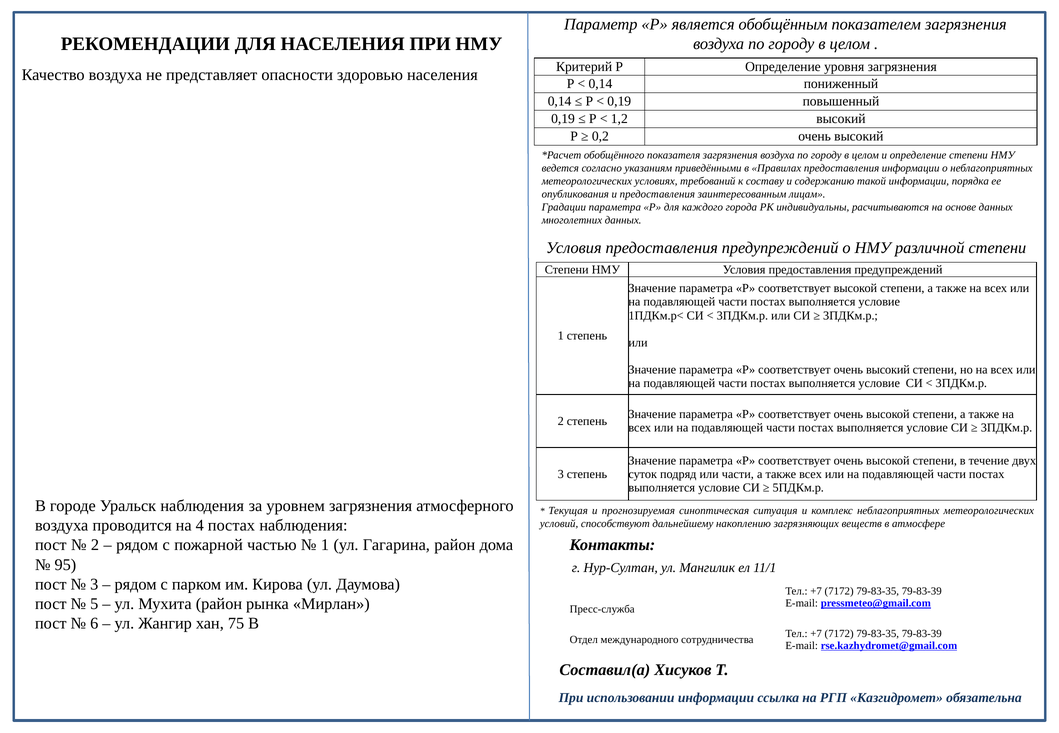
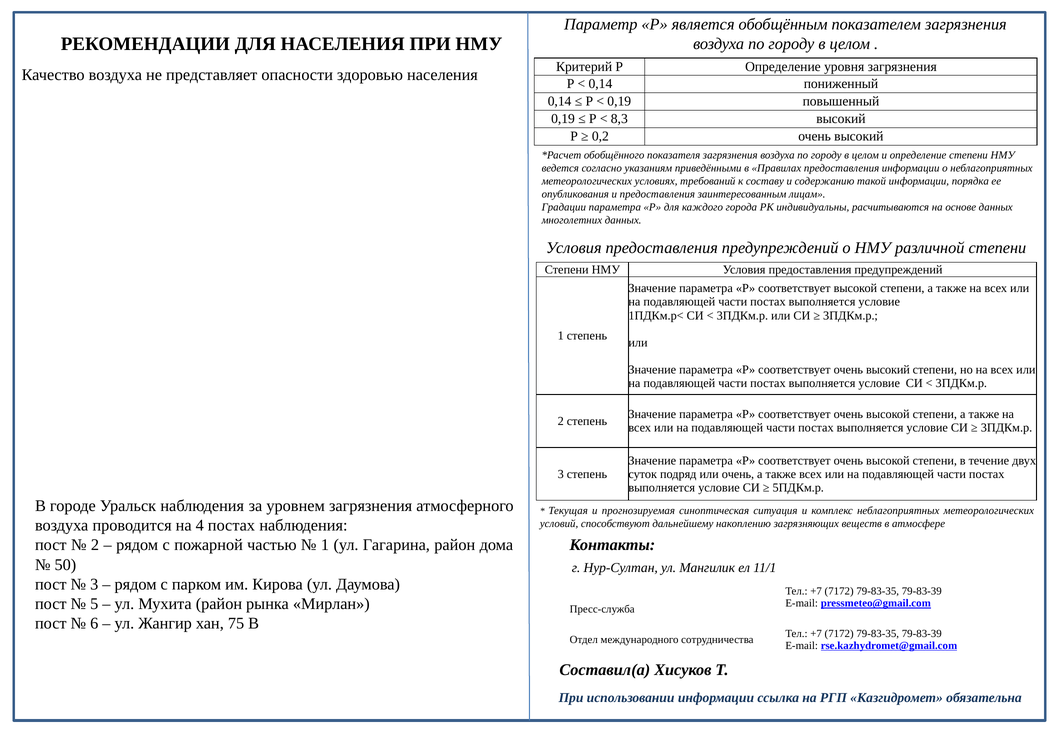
1,2: 1,2 -> 8,3 (619, 119)
или части: части -> очень (738, 474)
95: 95 -> 50 (65, 565)
